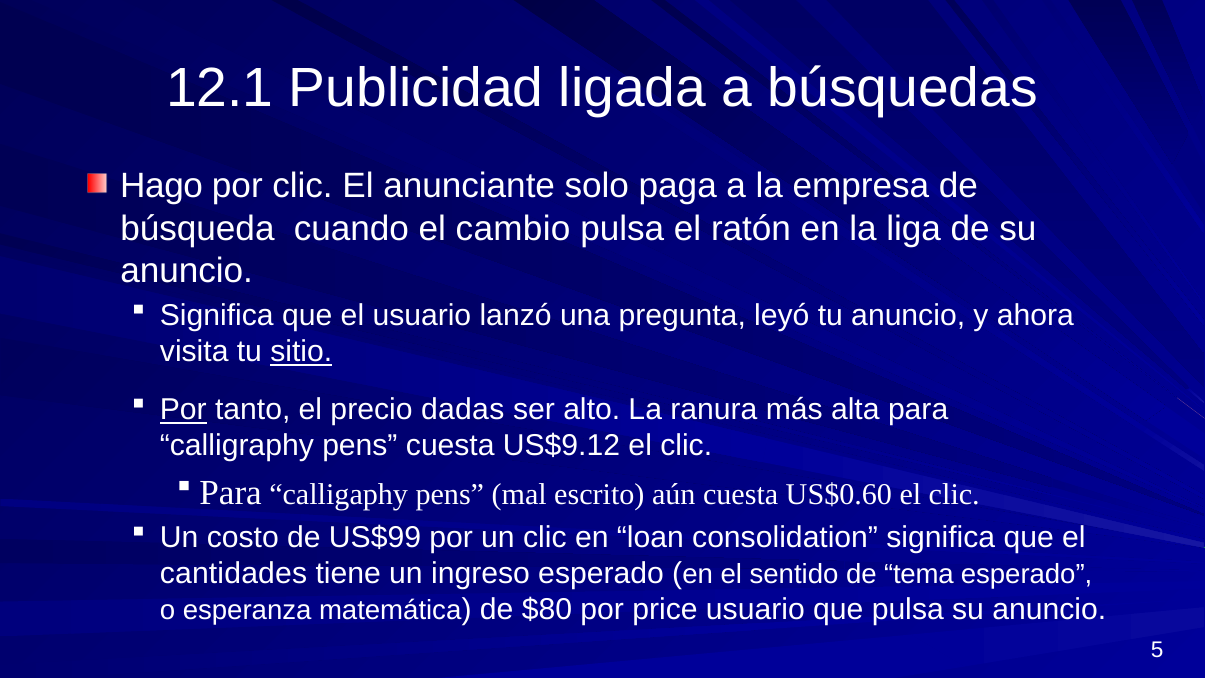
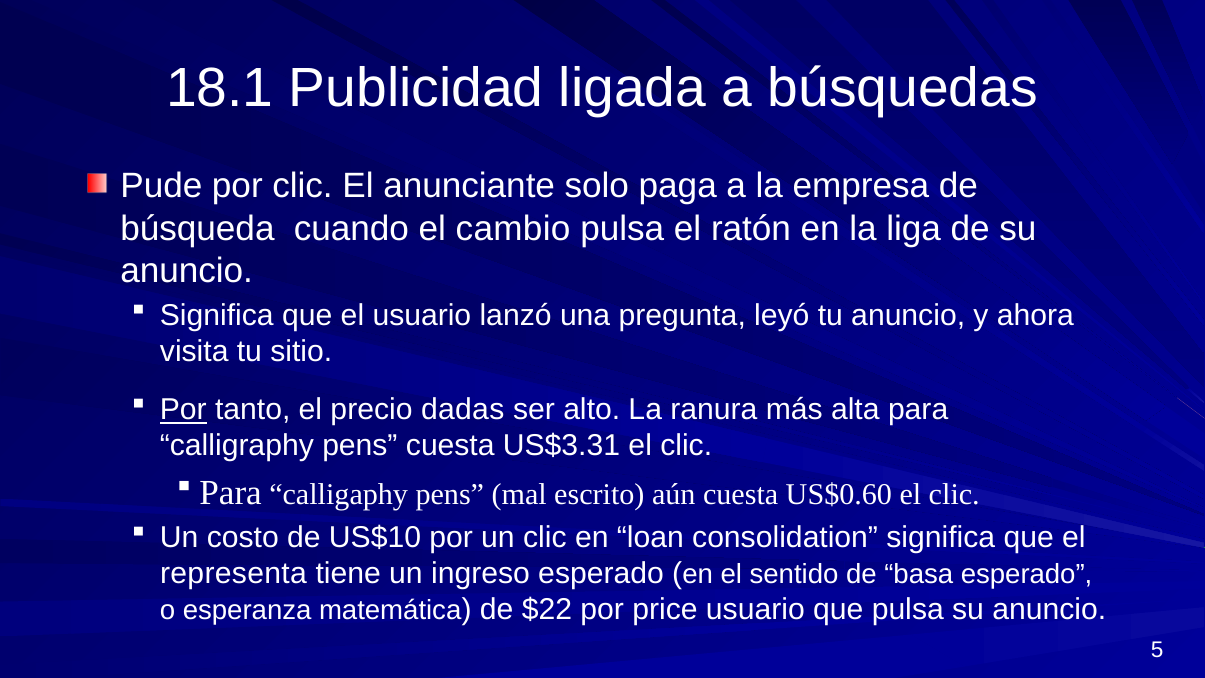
12.1: 12.1 -> 18.1 (220, 88)
Hago: Hago -> Pude (161, 186)
sitio underline: present -> none (301, 352)
US$9.12: US$9.12 -> US$3.31 (561, 446)
US$99: US$99 -> US$10 (375, 537)
cantidades: cantidades -> representa (233, 573)
tema: tema -> basa (919, 574)
$80: $80 -> $22 (547, 610)
